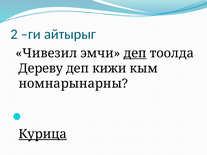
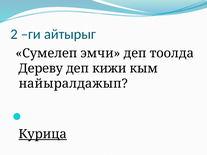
Чивезил: Чивезил -> Сумелеп (46, 53)
деп underline: present -> none (135, 53)
номнарынарны: номнарынарны -> найыралдажып (73, 84)
